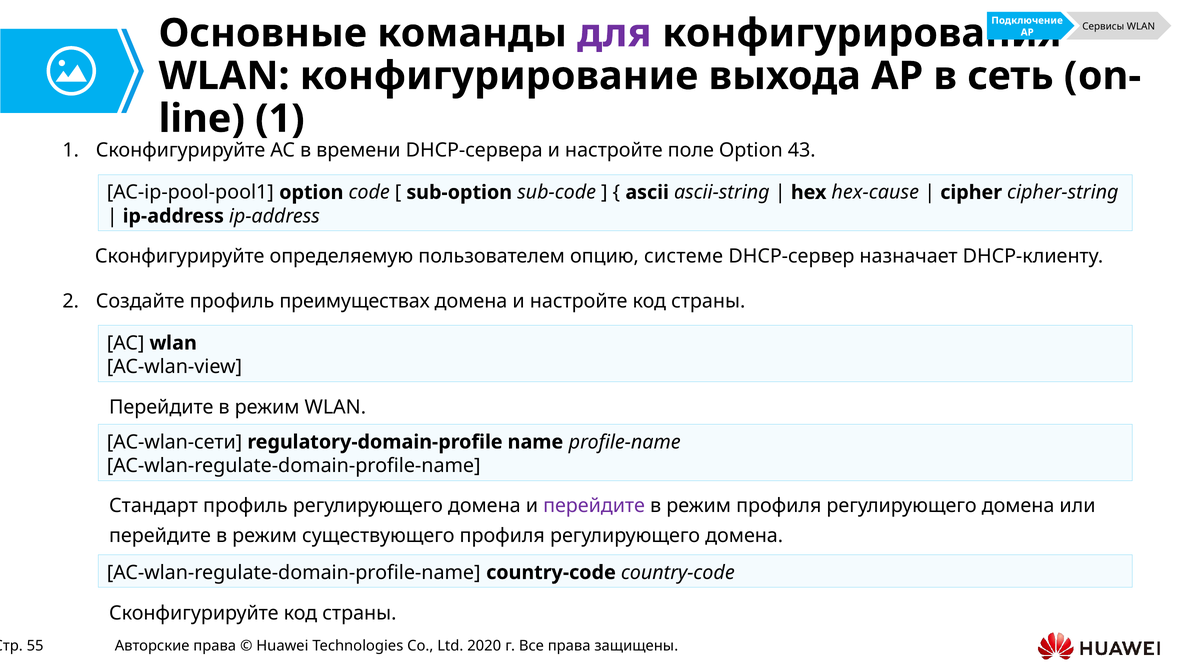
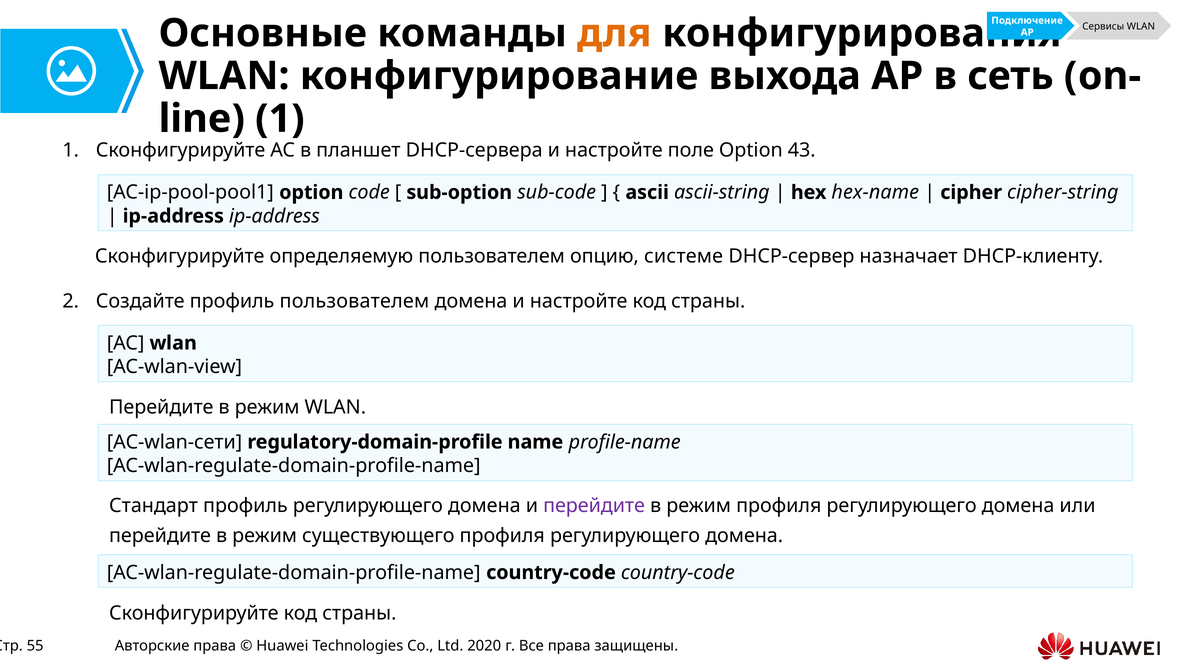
для colour: purple -> orange (614, 33)
времени: времени -> планшет (358, 150)
hex-cause: hex-cause -> hex-name (875, 192)
профиль преимуществах: преимуществах -> пользователем (354, 301)
